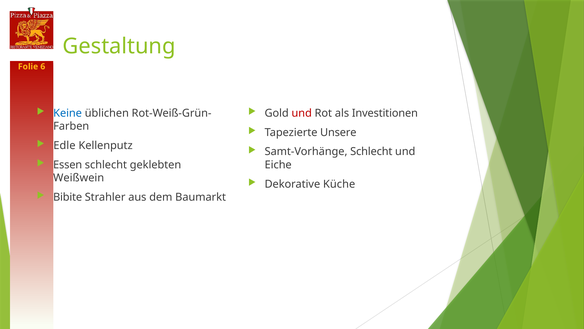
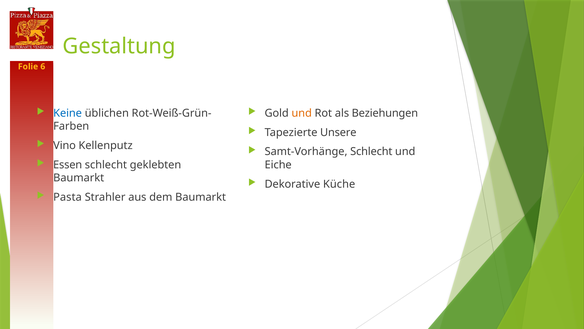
und colour: red -> orange (302, 113)
Investitionen: Investitionen -> Beziehungen (385, 113)
Edle: Edle -> Vino (65, 145)
Weißwein: Weißwein -> Baumarkt (79, 178)
Bibite: Bibite -> Pasta (68, 197)
